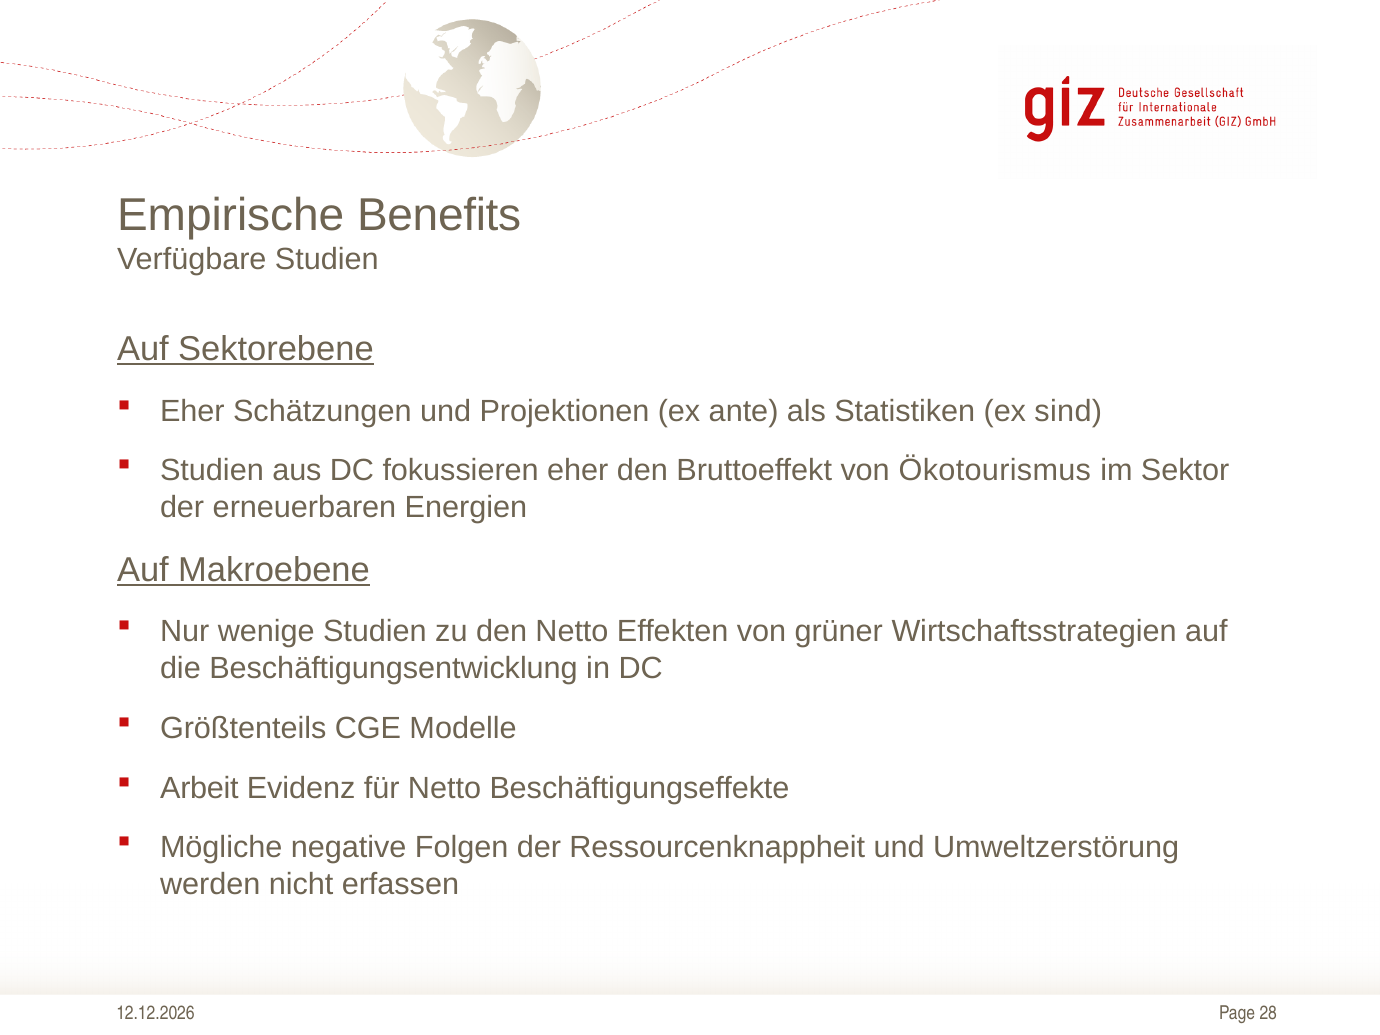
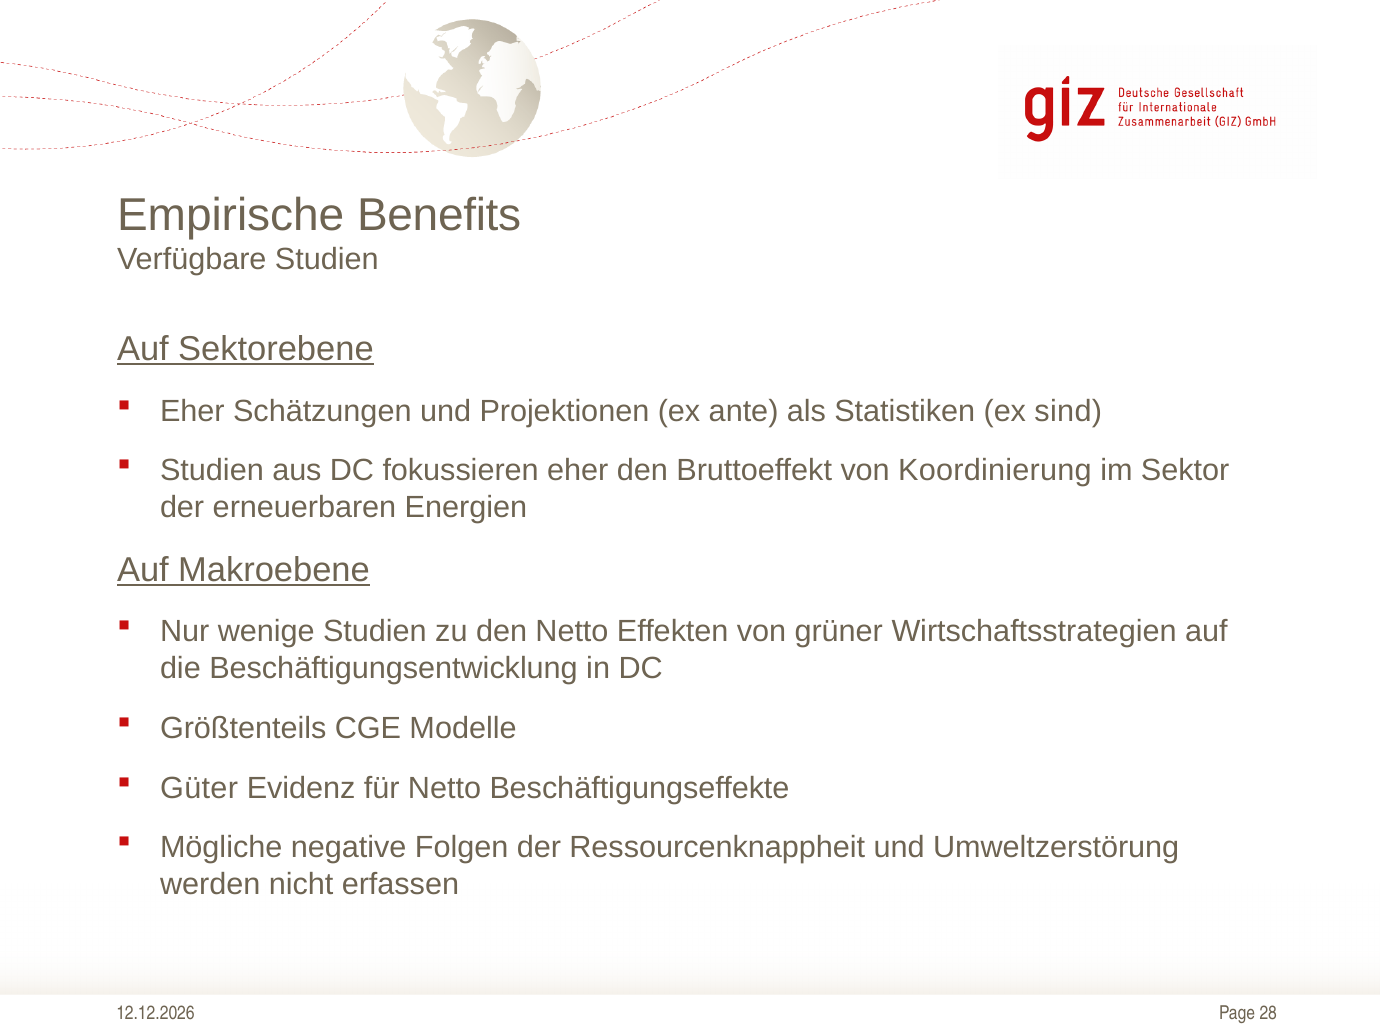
Ökotourismus: Ökotourismus -> Koordinierung (995, 471)
Arbeit: Arbeit -> Güter (199, 788)
